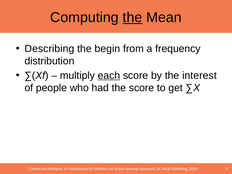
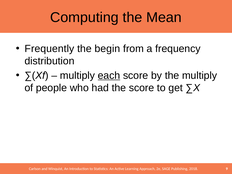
the underline: present -> none (132, 17)
Describing: Describing -> Frequently (49, 49)
the interest: interest -> multiply (200, 75)
